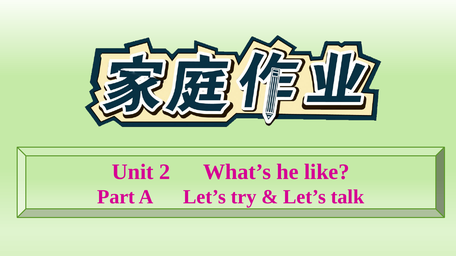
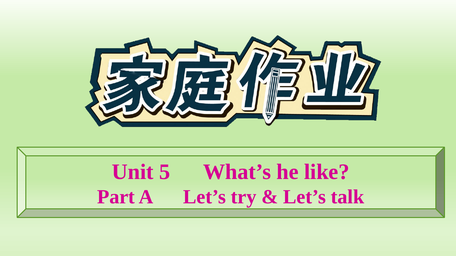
2: 2 -> 5 (165, 172)
